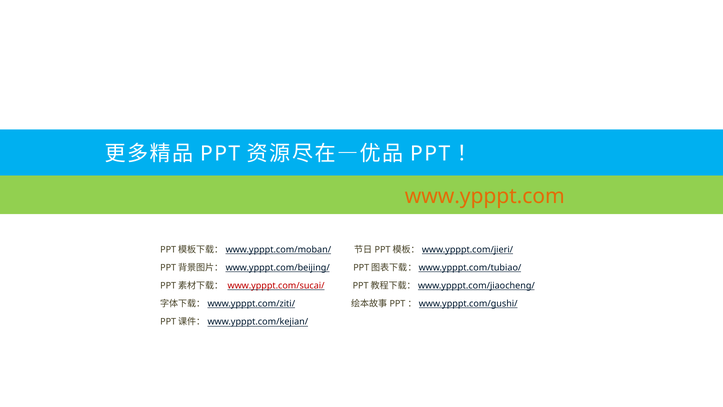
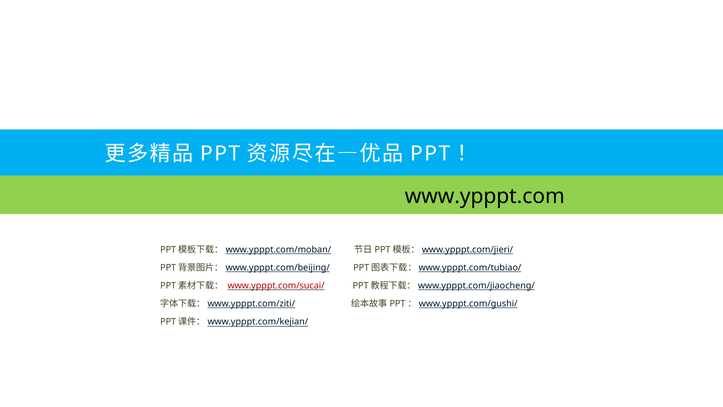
www.ypppt.com colour: orange -> black (485, 196)
